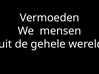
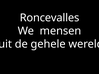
Vermoeden: Vermoeden -> Roncevalles (50, 18)
